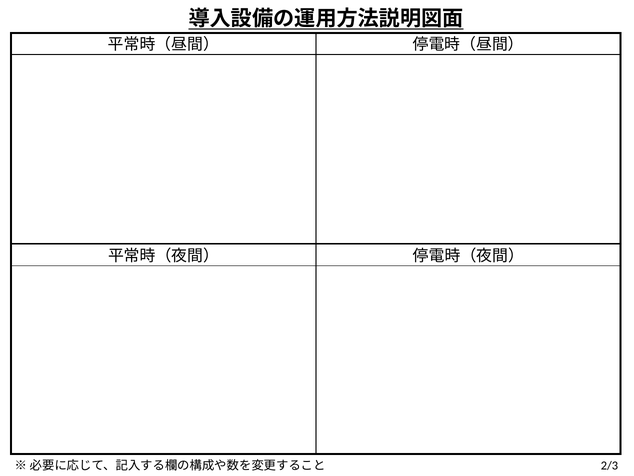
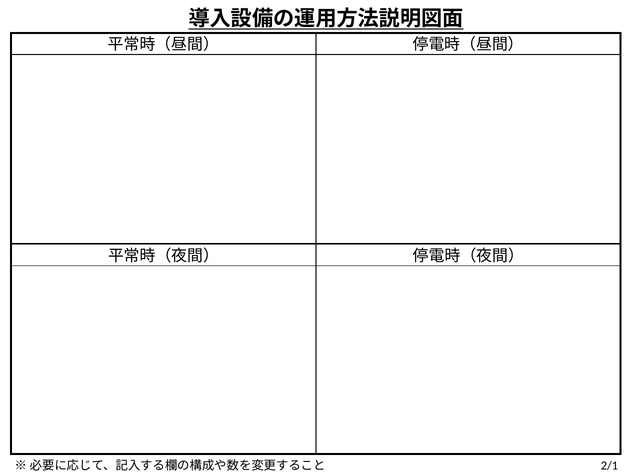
2/3: 2/3 -> 2/1 (609, 465)
